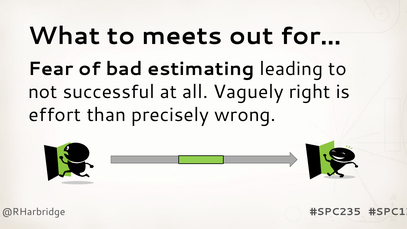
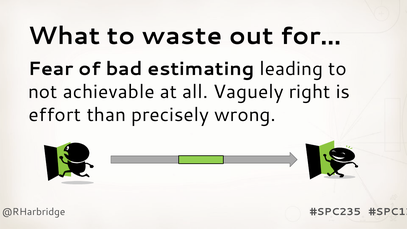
meets: meets -> waste (182, 36)
successful: successful -> achievable (109, 92)
